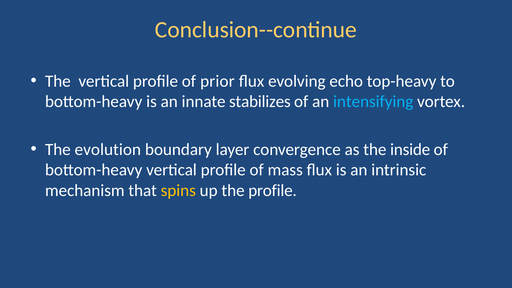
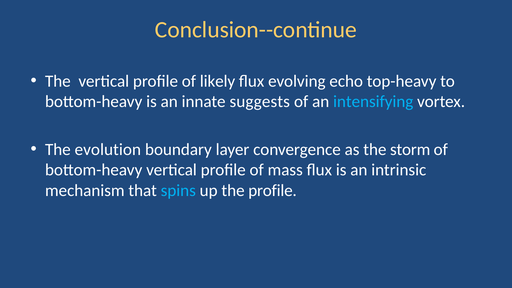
prior: prior -> likely (218, 81)
stabilizes: stabilizes -> suggests (260, 102)
inside: inside -> storm (410, 149)
spins colour: yellow -> light blue (178, 190)
